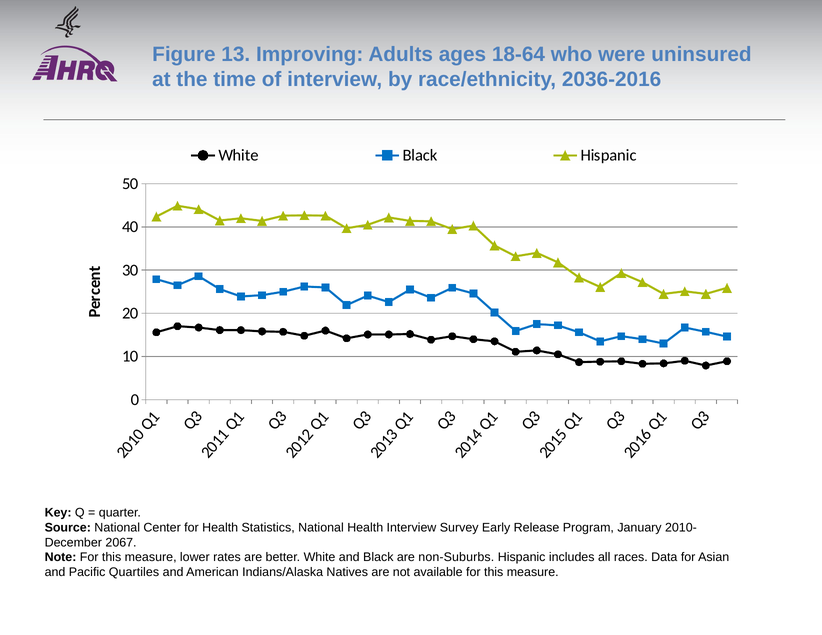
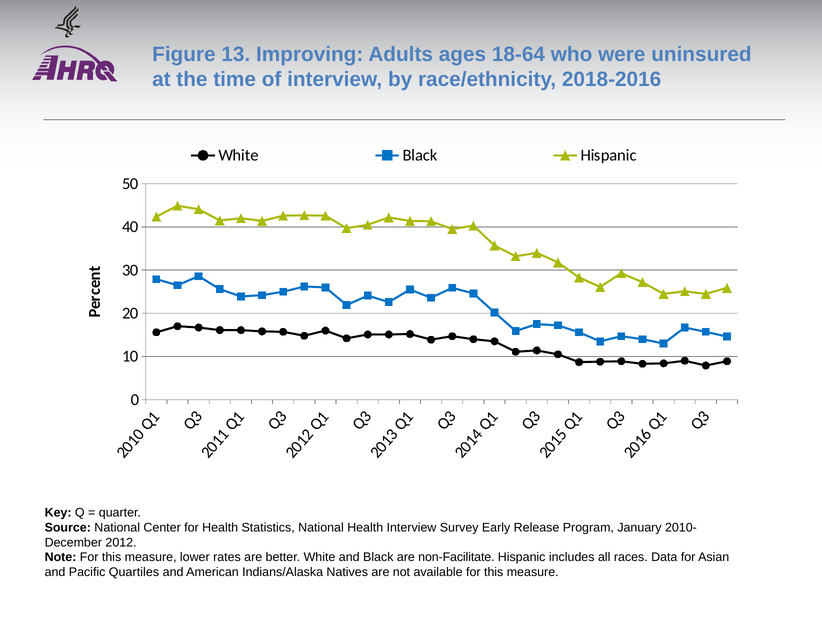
2036-2016: 2036-2016 -> 2018-2016 (612, 80)
2067: 2067 -> 2012 (121, 543)
non-Suburbs: non-Suburbs -> non-Facilitate (456, 557)
